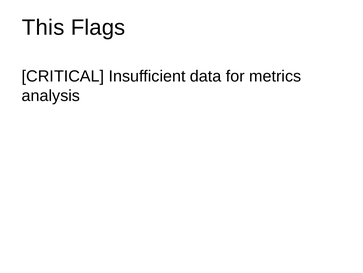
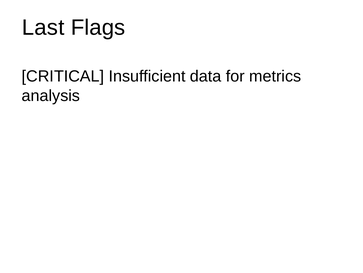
This: This -> Last (43, 28)
